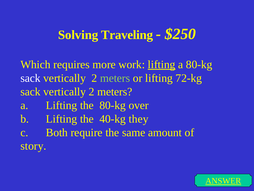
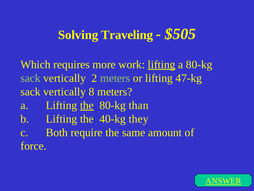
$250: $250 -> $505 (180, 34)
sack colour: white -> light green (30, 78)
72-kg: 72-kg -> 47-kg (189, 78)
2: 2 -> 8 (92, 91)
the underline: none -> present (87, 105)
over: over -> than (139, 105)
story: story -> force (33, 146)
